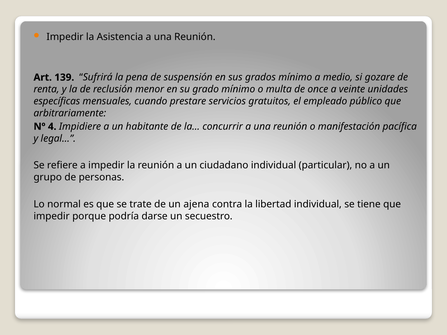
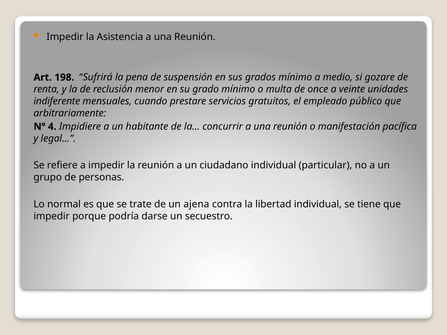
139: 139 -> 198 (64, 77)
específicas: específicas -> indiferente (57, 101)
